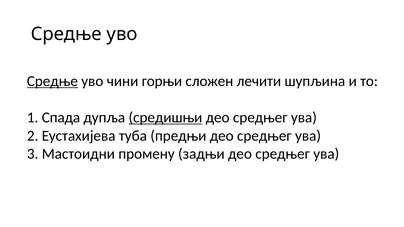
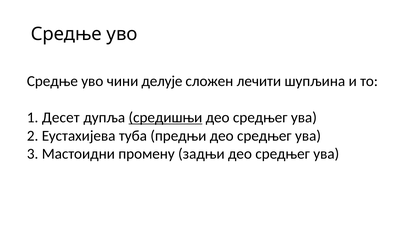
Средње underline: present -> none (52, 81)
горњи: горњи -> делује (162, 81)
Спада: Спада -> Десет (61, 118)
